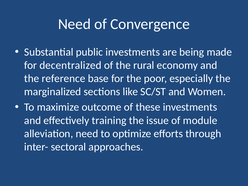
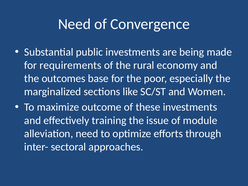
decentralized: decentralized -> requirements (70, 65)
reference: reference -> outcomes (64, 78)
